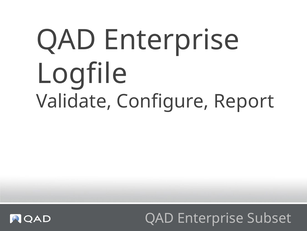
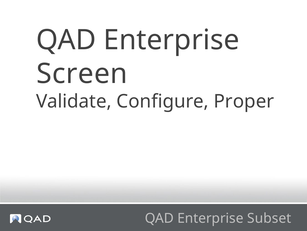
Logfile: Logfile -> Screen (82, 74)
Report: Report -> Proper (244, 101)
